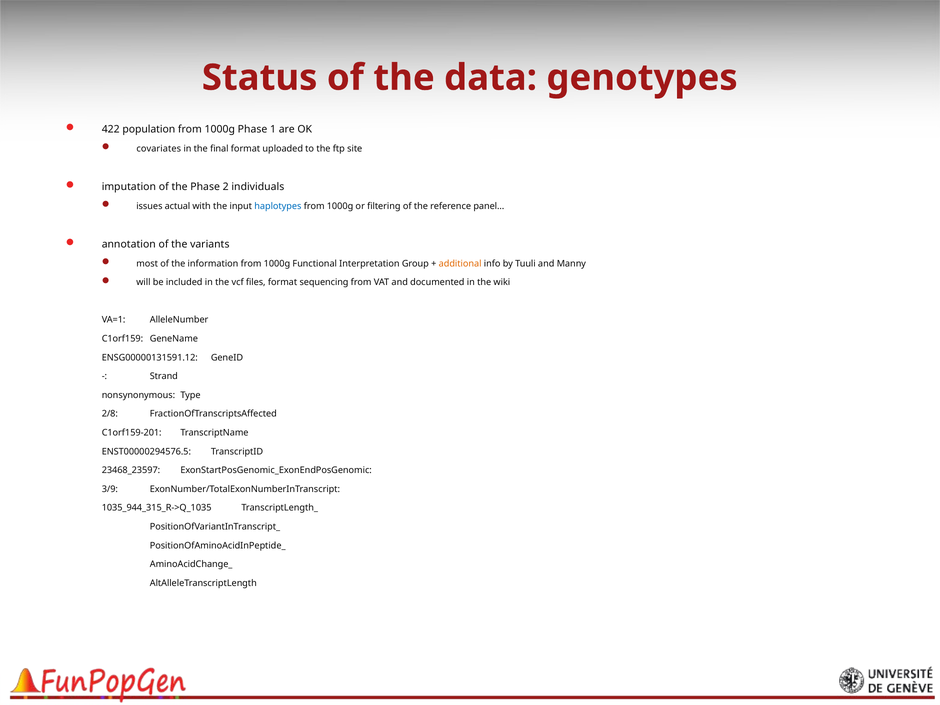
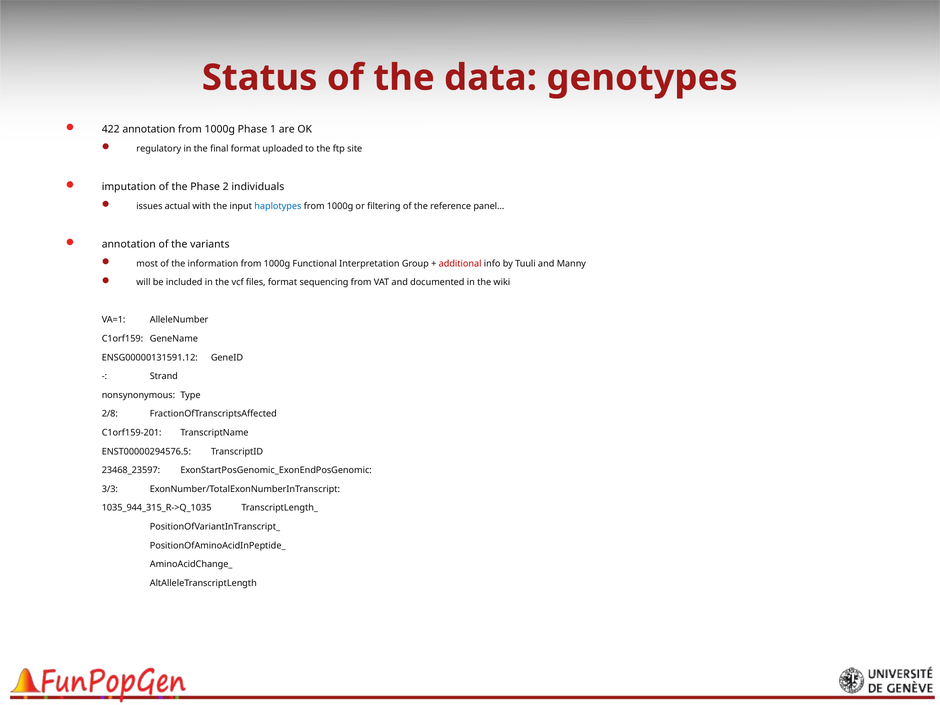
422 population: population -> annotation (149, 129)
covariates: covariates -> regulatory (159, 149)
additional colour: orange -> red (460, 264)
3/9: 3/9 -> 3/3 (110, 489)
